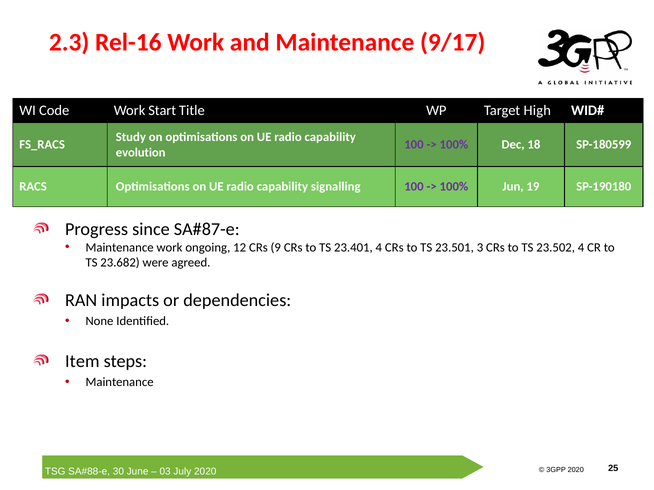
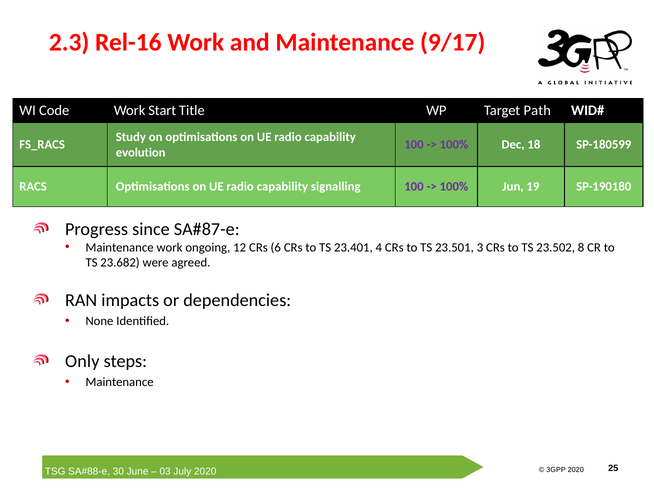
High: High -> Path (537, 111)
9: 9 -> 6 (276, 248)
23.502 4: 4 -> 8 (581, 248)
Item: Item -> Only (82, 362)
